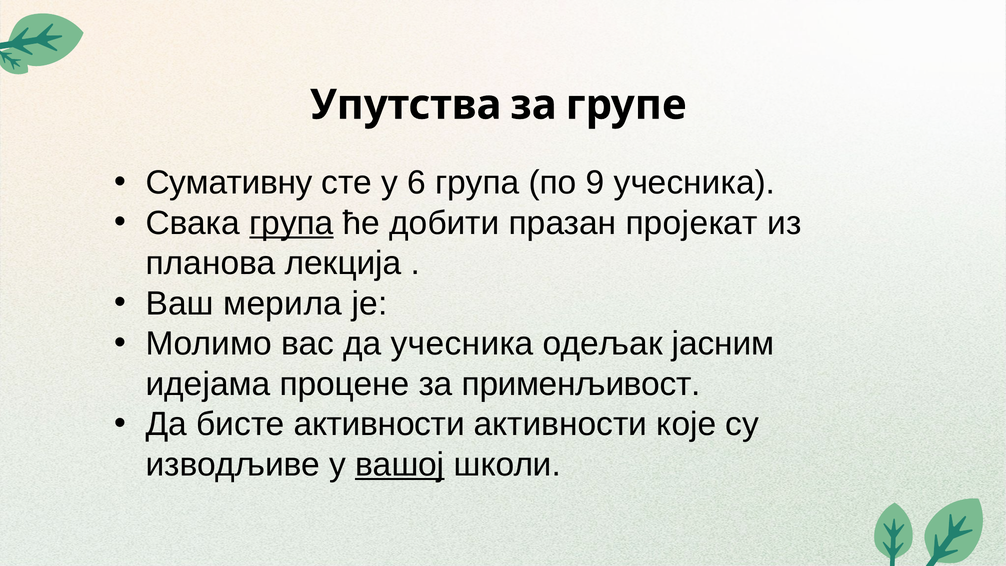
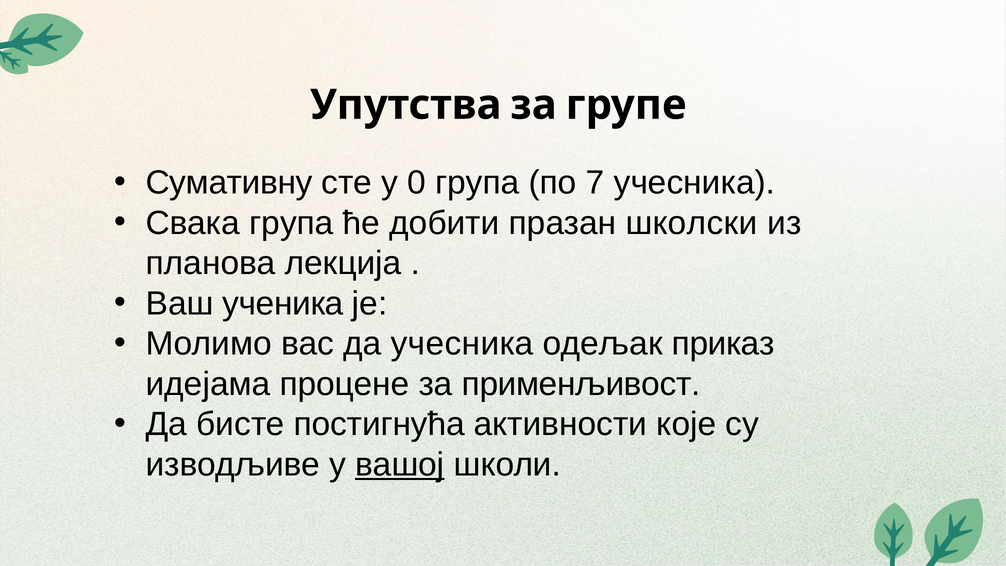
6: 6 -> 0 (417, 183)
9: 9 -> 7 (595, 183)
група underline: present -> none (291, 223)
пројекат: пројекат -> школски (692, 223)
мерила: мерила -> ученика (283, 304)
јасним: јасним -> приказ (723, 344)
бисте активности: активности -> постигнућа (379, 424)
